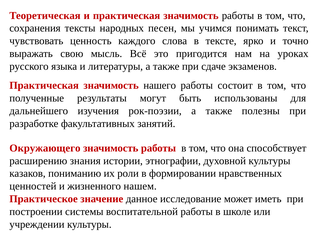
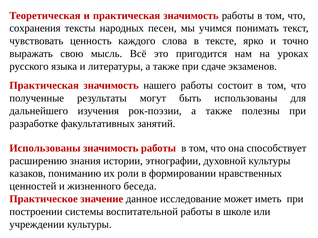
Окружающего: Окружающего -> Использованы (45, 148)
нашем: нашем -> беседа (140, 187)
